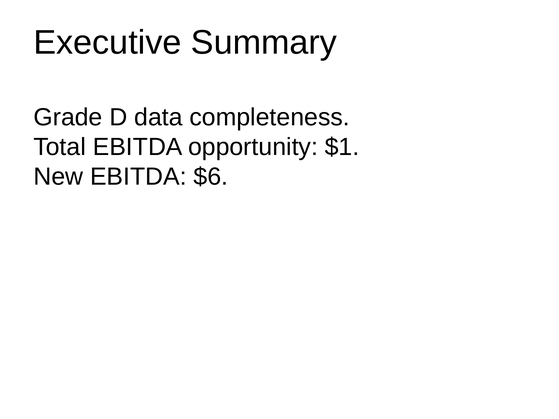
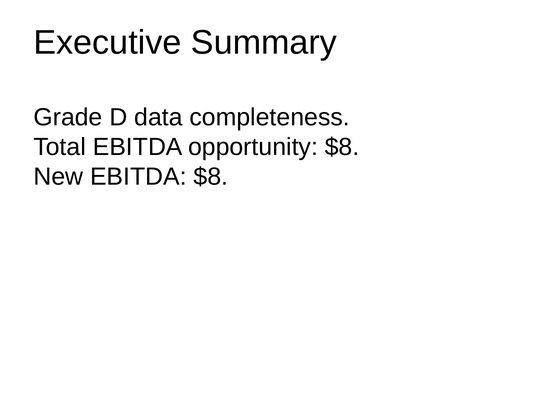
opportunity $1: $1 -> $8 (342, 147)
EBITDA $6: $6 -> $8 (211, 177)
